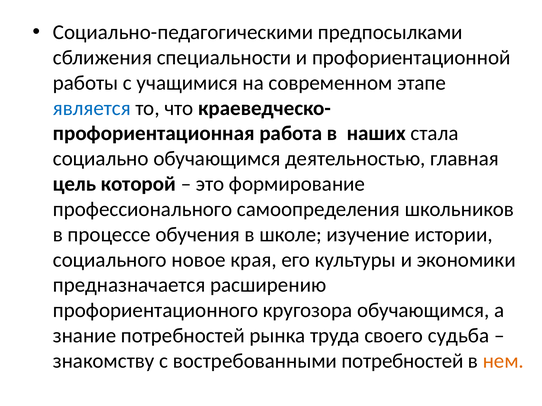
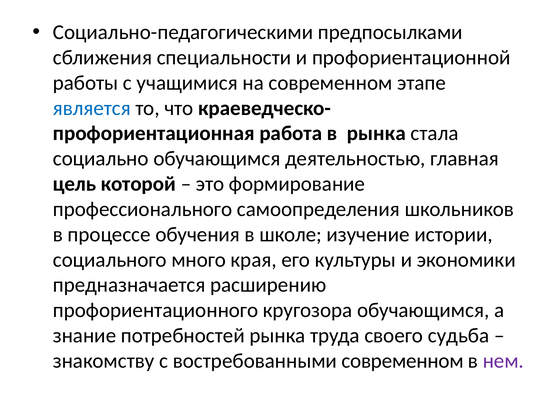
в наших: наших -> рынка (376, 134)
новое: новое -> много (199, 260)
востребованными потребностей: потребностей -> современном (403, 361)
нем colour: orange -> purple (503, 361)
